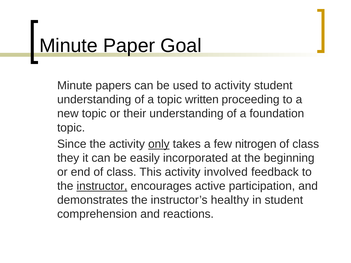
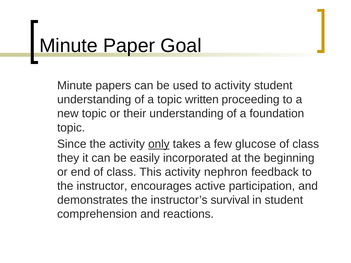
nitrogen: nitrogen -> glucose (256, 144)
involved: involved -> nephron (226, 172)
instructor underline: present -> none (102, 186)
healthy: healthy -> survival (230, 200)
